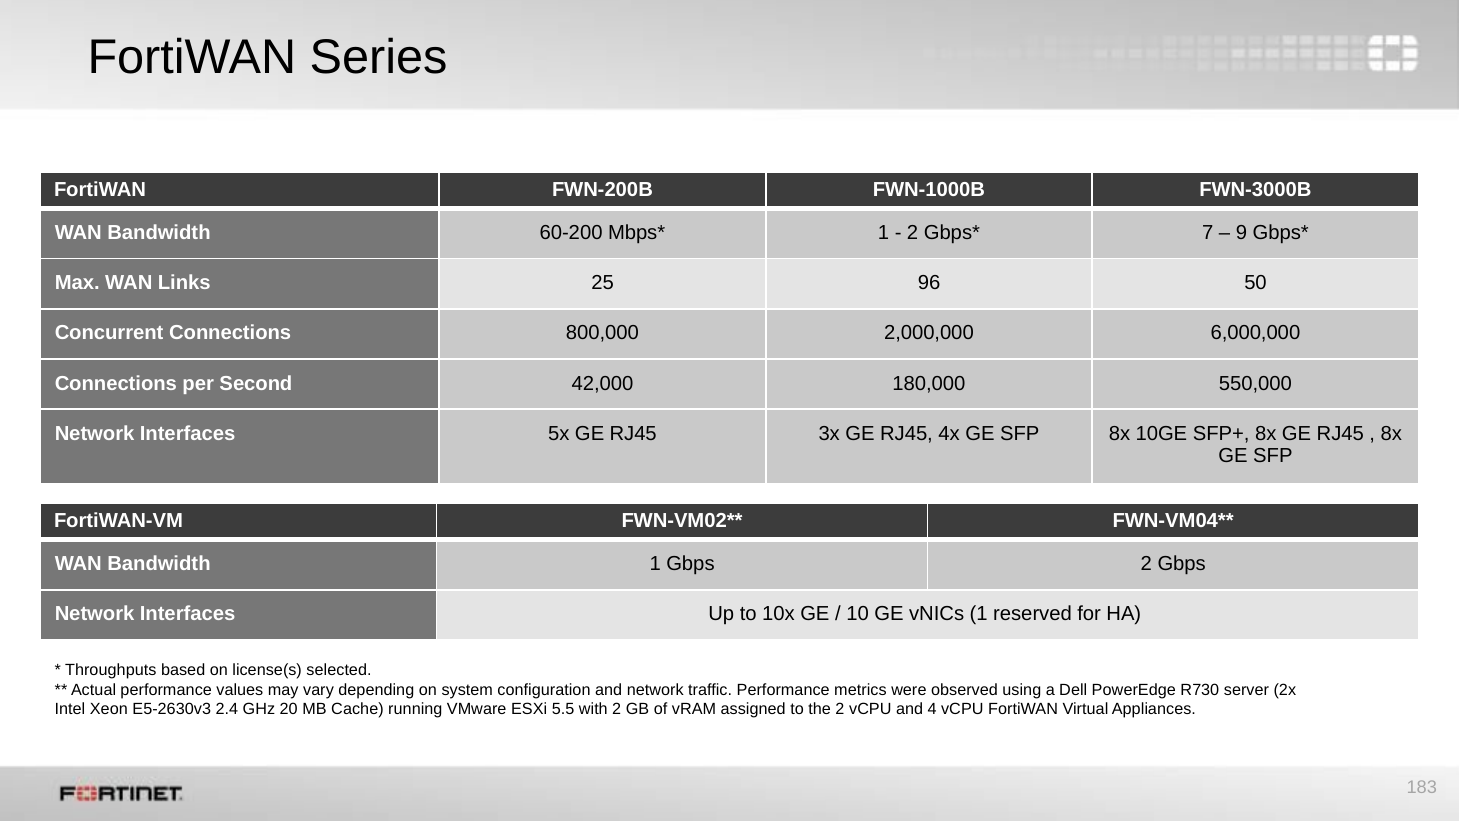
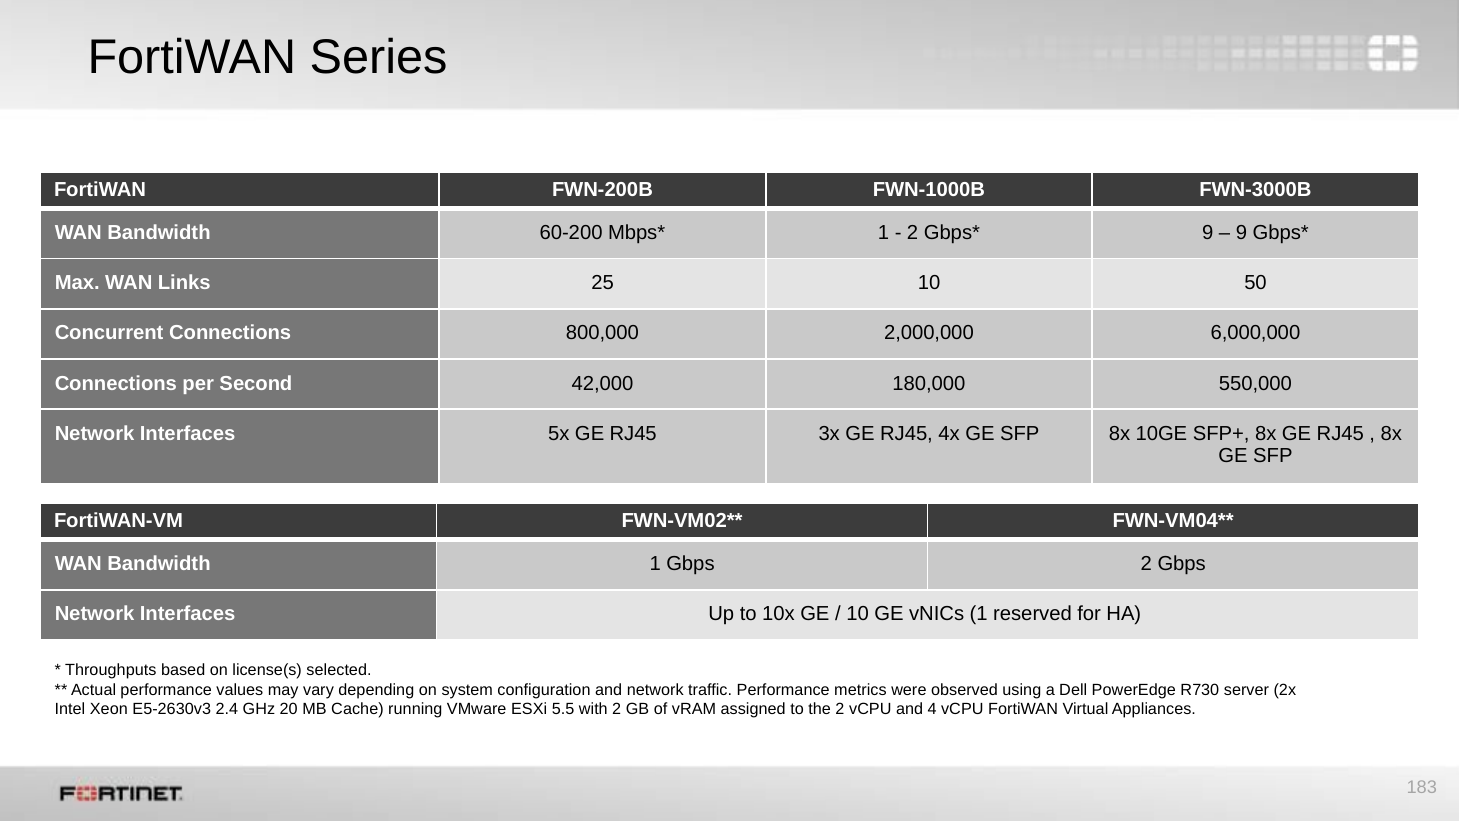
7: 7 -> 9 (1208, 233)
25 96: 96 -> 10 (929, 283)
